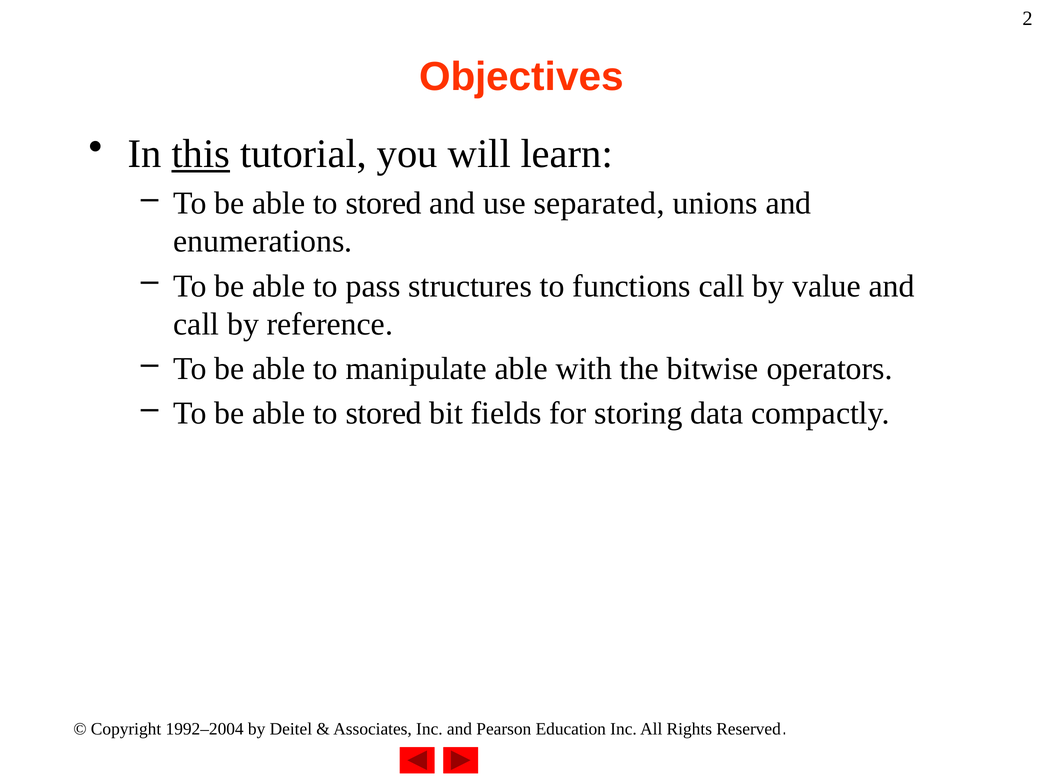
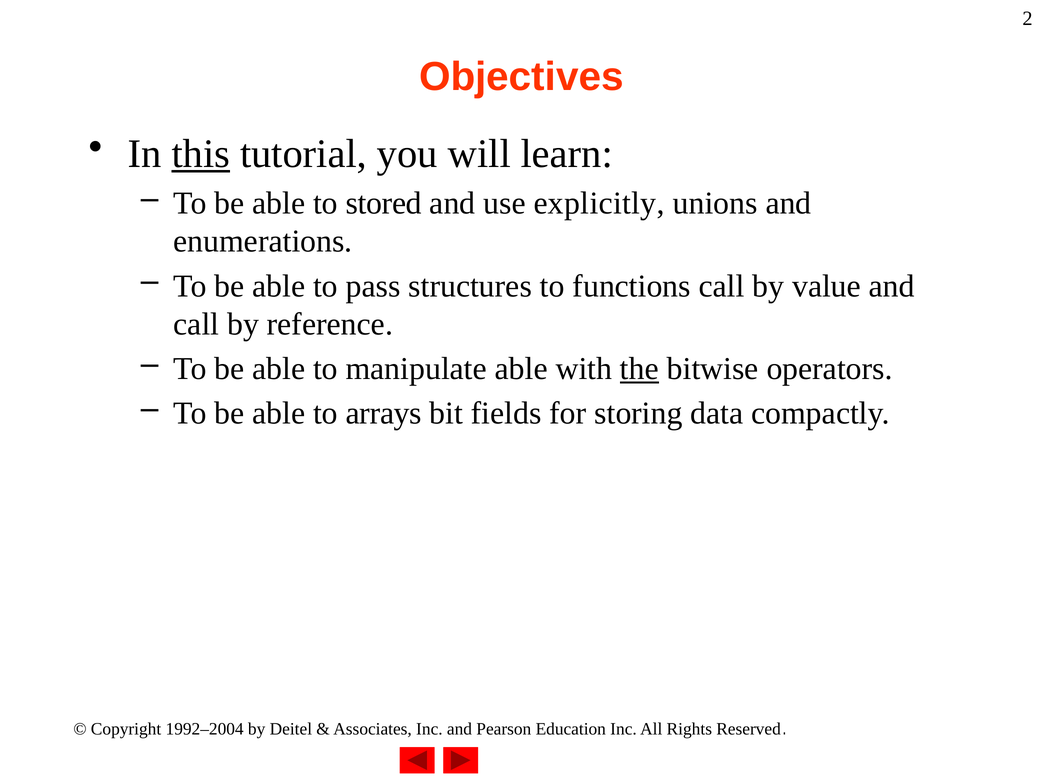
separated: separated -> explicitly (599, 203)
the underline: none -> present (639, 369)
stored: stored -> arrays (384, 414)
